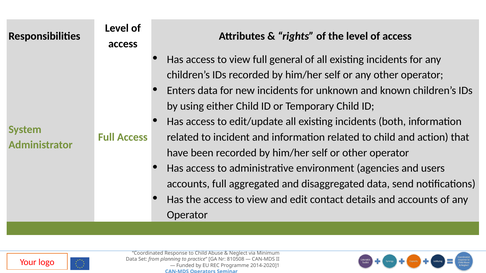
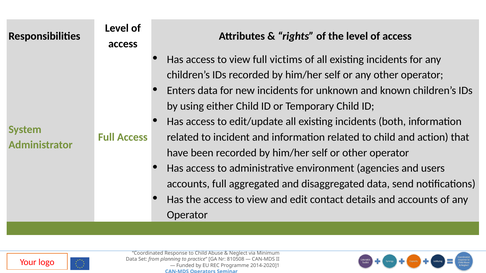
general: general -> victims (286, 60)
